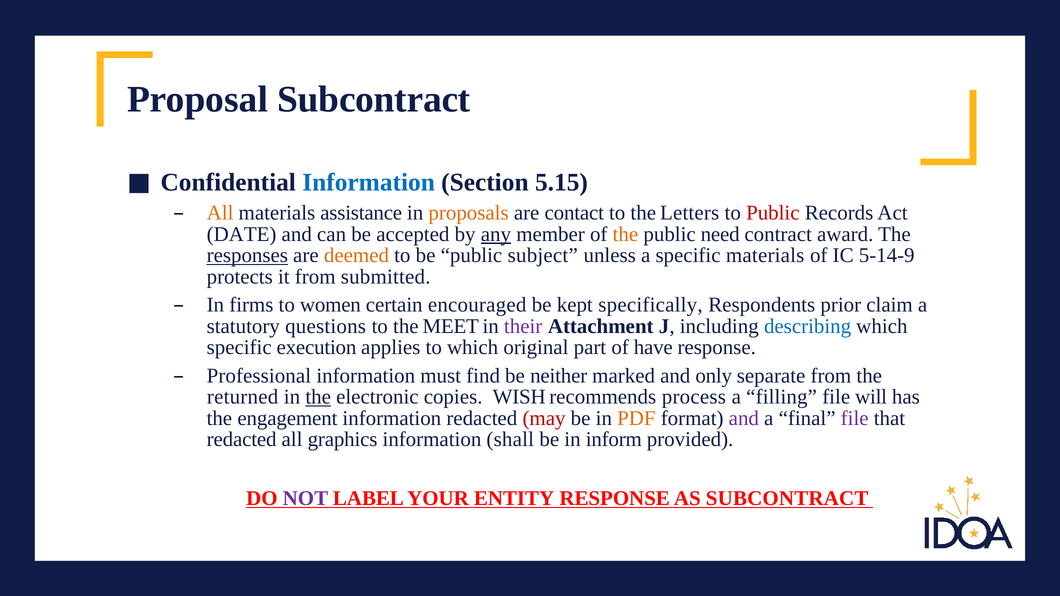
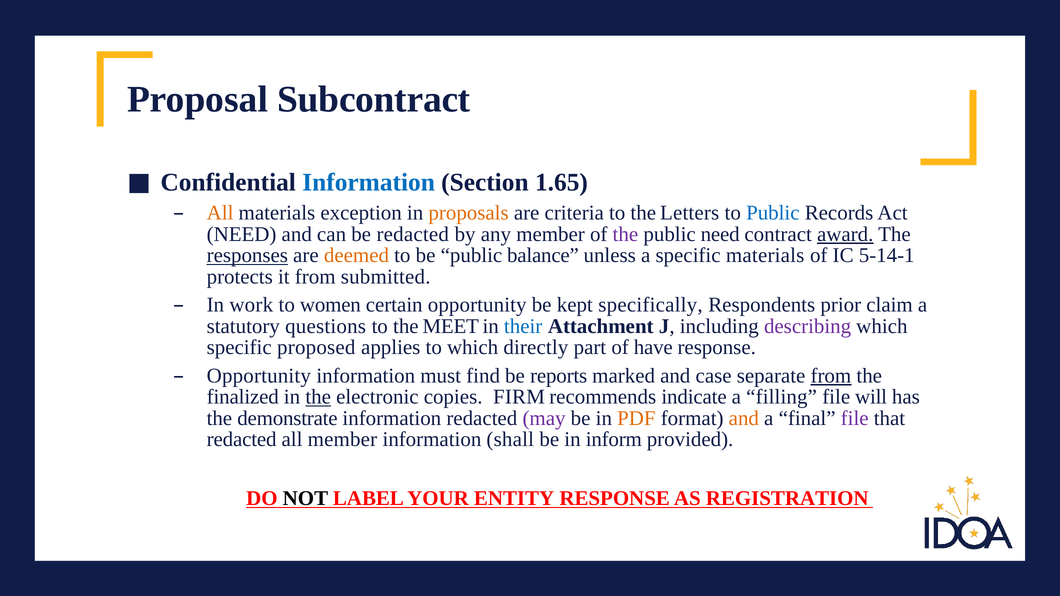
5.15: 5.15 -> 1.65 (561, 183)
assistance: assistance -> exception (361, 213)
contact: contact -> criteria (574, 213)
Public colour: red -> blue (773, 213)
DATE: DATE -> NEED (242, 234)
be accepted: accepted -> redacted (413, 234)
any underline: present -> none (496, 234)
the colour: orange -> purple (625, 234)
award underline: none -> present (845, 234)
subject: subject -> balance (543, 256)
5-14-9: 5-14-9 -> 5-14-1 (887, 256)
firms: firms -> work (251, 305)
certain encouraged: encouraged -> opportunity (477, 305)
their colour: purple -> blue (523, 326)
describing colour: blue -> purple (808, 326)
execution: execution -> proposed (316, 348)
original: original -> directly (536, 348)
Professional: Professional -> Opportunity (259, 376)
neither: neither -> reports (559, 376)
only: only -> case (714, 376)
from underline: none -> present (831, 376)
returned: returned -> finalized (243, 397)
WISH: WISH -> FIRM (519, 397)
process: process -> indicate (694, 397)
engagement: engagement -> demonstrate (287, 418)
may colour: red -> purple (544, 418)
and colour: purple -> orange (744, 418)
all graphics: graphics -> member (342, 440)
NOT colour: purple -> black (305, 498)
AS SUBCONTRACT: SUBCONTRACT -> REGISTRATION (787, 498)
